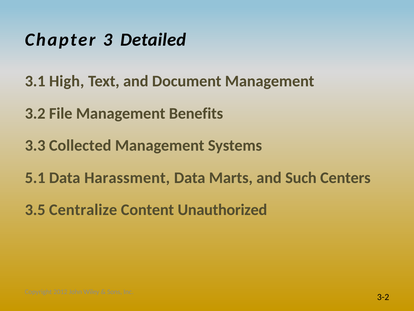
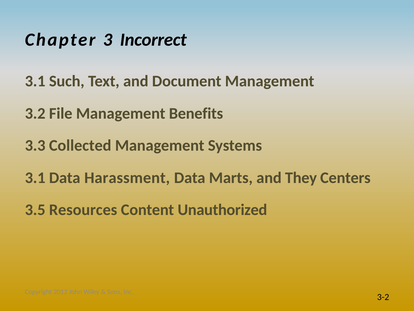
Detailed: Detailed -> Incorrect (153, 40)
High: High -> Such (67, 81)
5.1: 5.1 -> 3.1 (35, 178)
Such: Such -> They (301, 178)
Centralize: Centralize -> Resources (83, 210)
